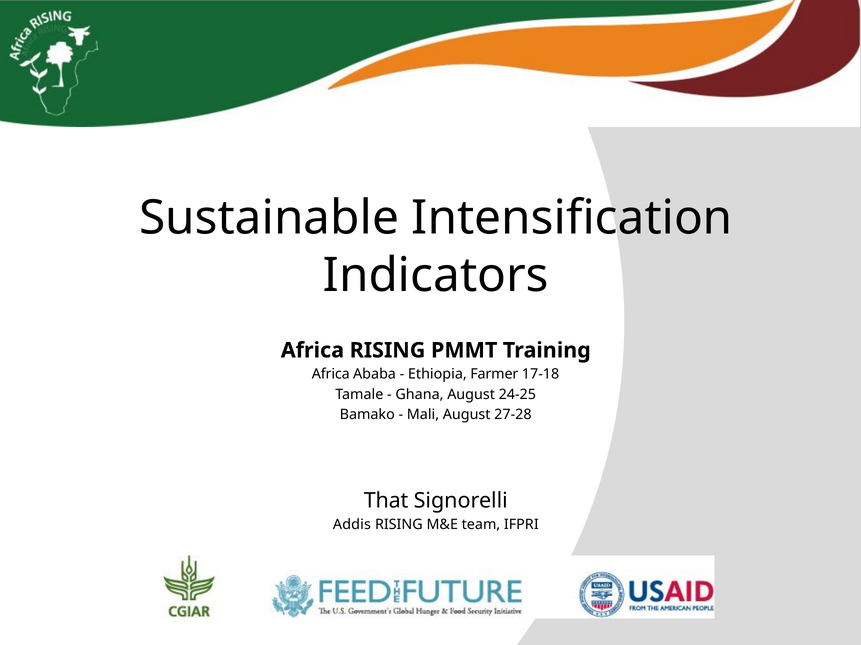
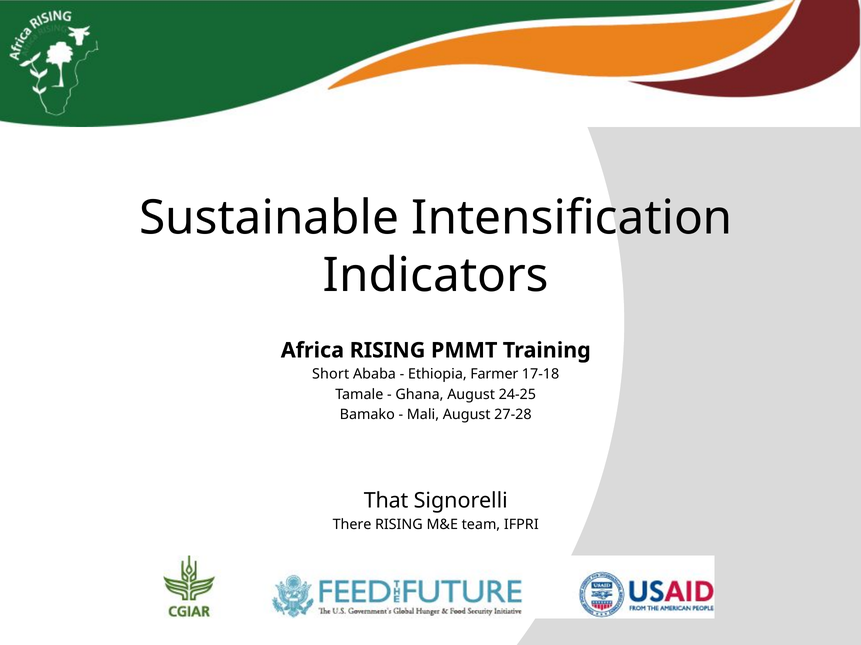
Africa: Africa -> Short (331, 375)
Addis: Addis -> There (352, 525)
